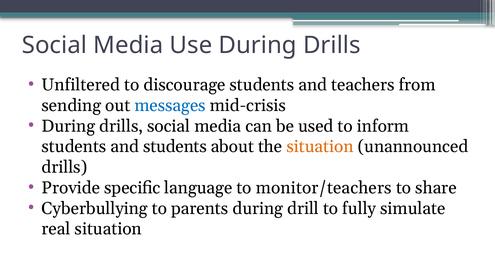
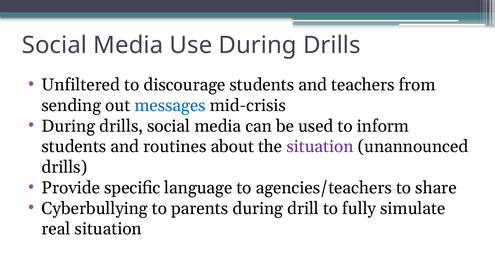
and students: students -> routines (175, 147)
situation colour: orange -> purple (320, 147)
monitor/teachers: monitor/teachers -> agencies/teachers (324, 188)
